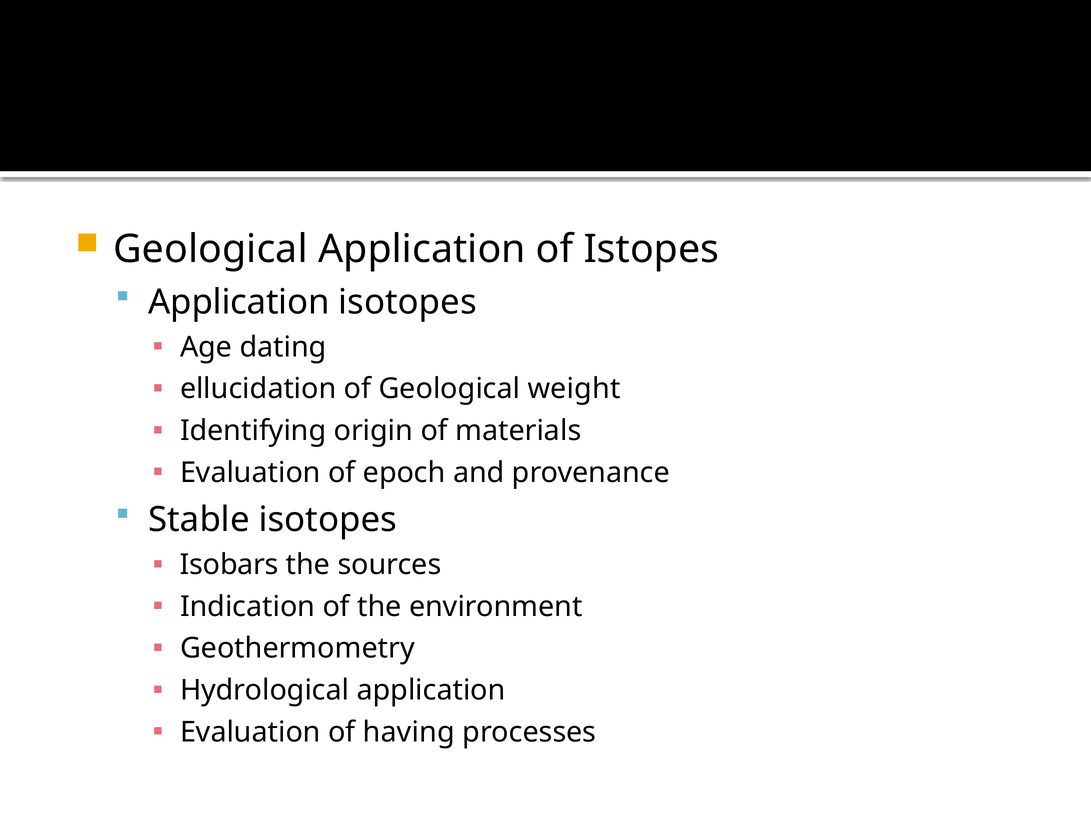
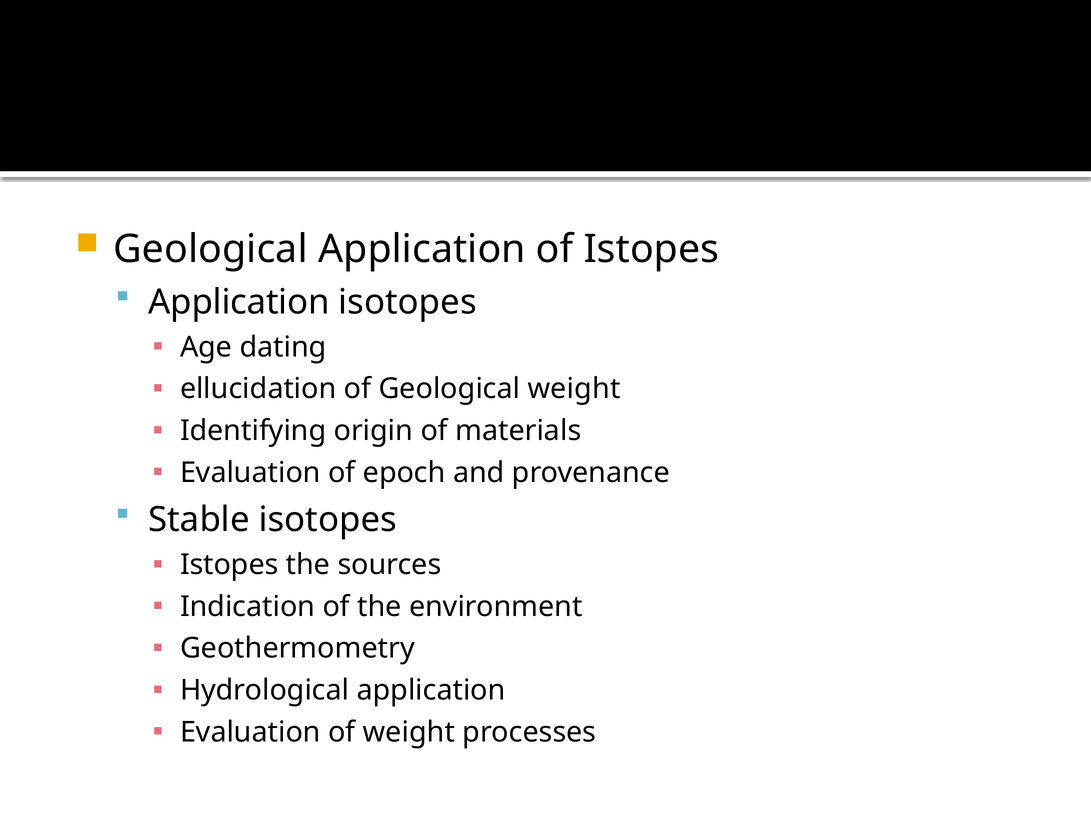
Isobars: Isobars -> Istopes (229, 564)
of having: having -> weight (409, 731)
